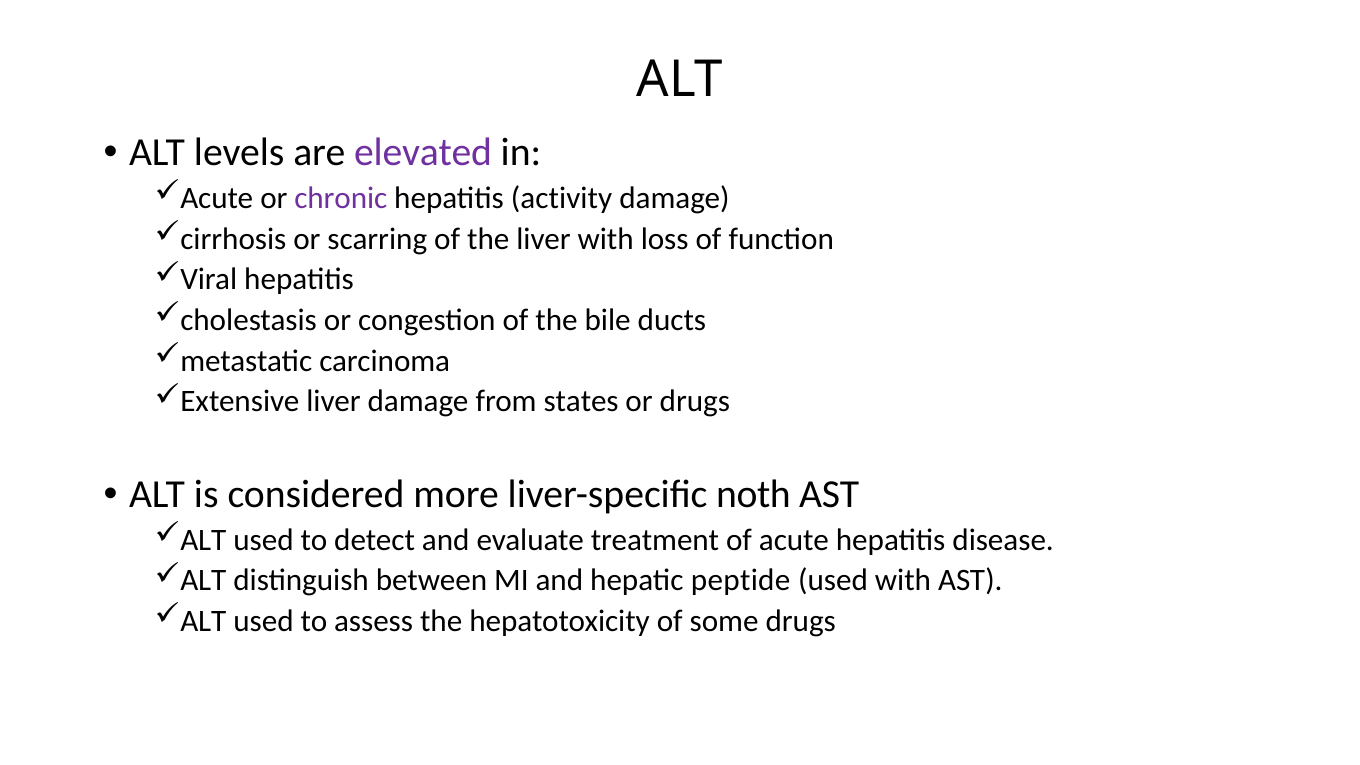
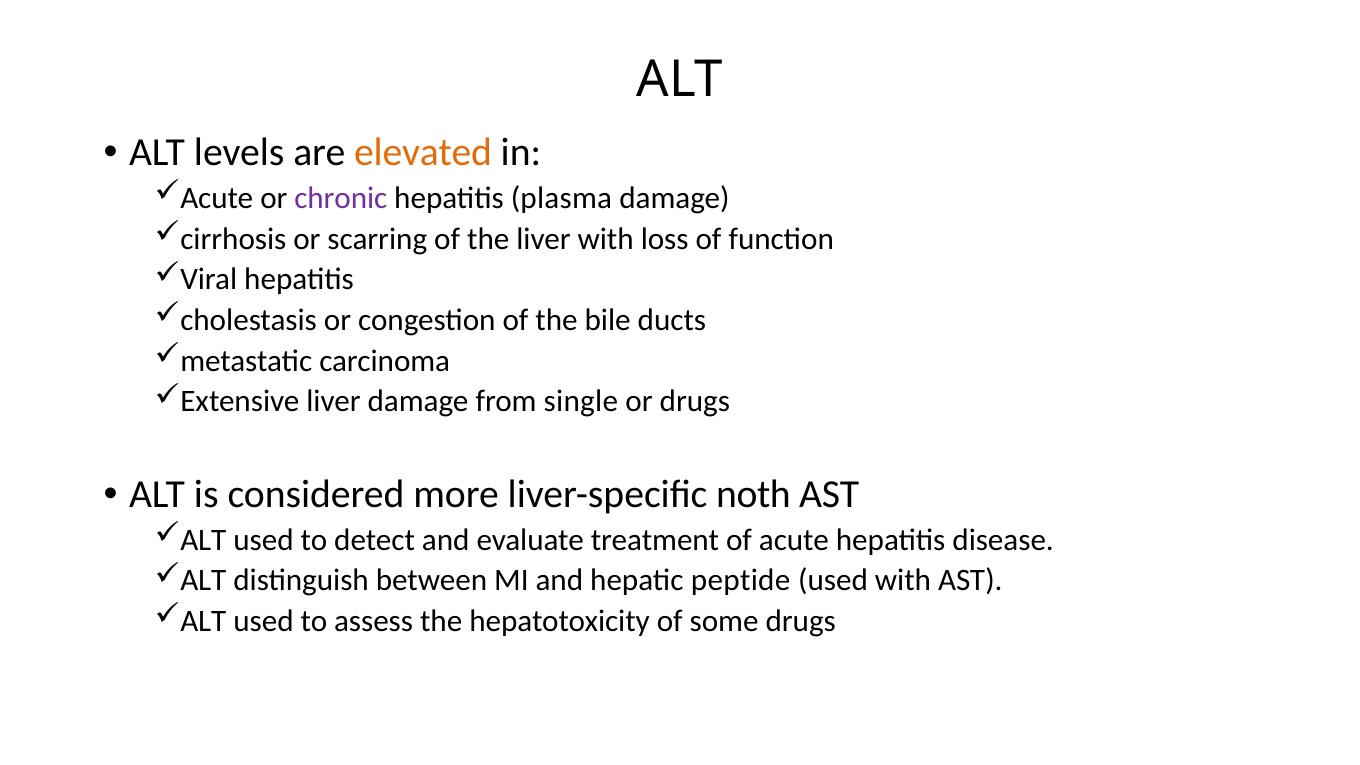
elevated colour: purple -> orange (423, 153)
activity: activity -> plasma (561, 198)
states: states -> single (581, 401)
